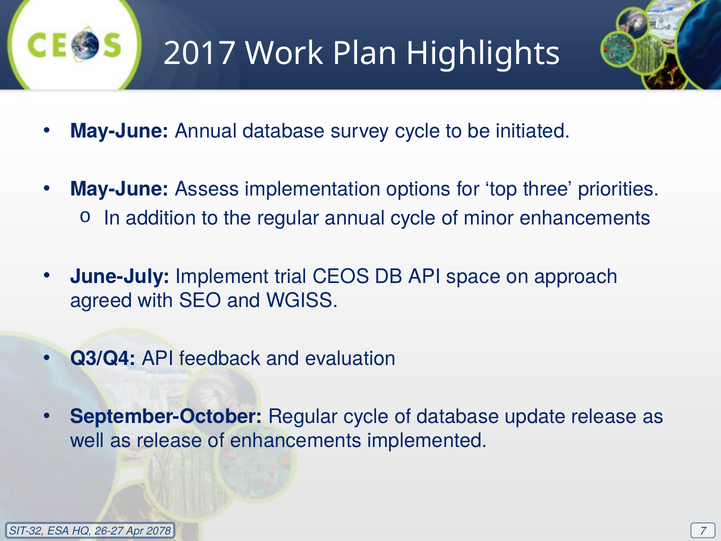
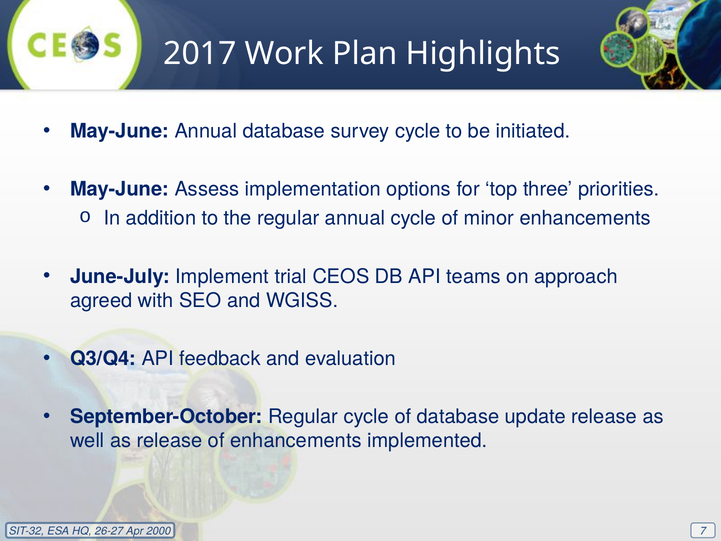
space: space -> teams (474, 276)
2078: 2078 -> 2000 (159, 531)
